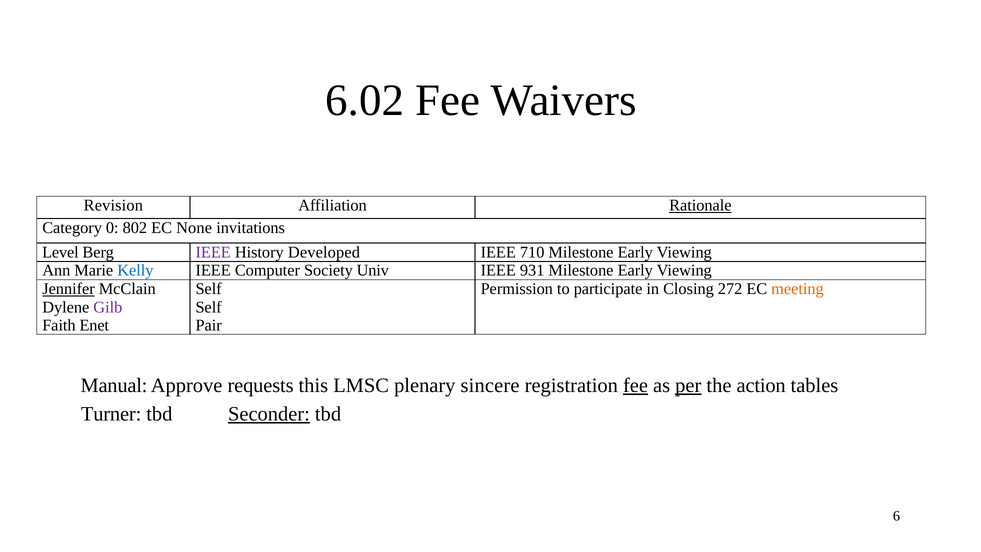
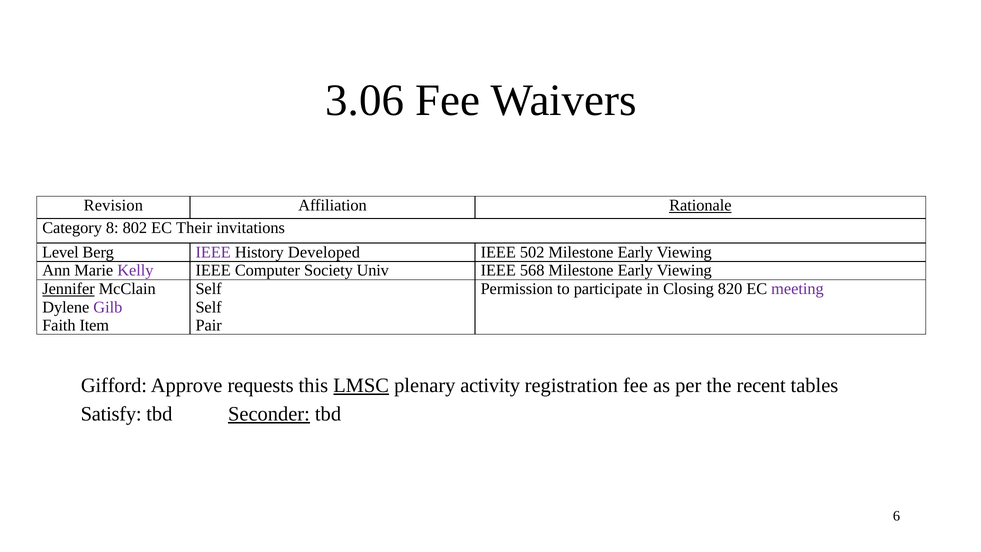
6.02: 6.02 -> 3.06 (365, 100)
0: 0 -> 8 (112, 228)
None: None -> Their (194, 228)
710: 710 -> 502 (532, 252)
Kelly colour: blue -> purple (135, 270)
931: 931 -> 568 (532, 270)
272: 272 -> 820 (730, 289)
meeting colour: orange -> purple (797, 289)
Enet: Enet -> Item (94, 325)
Manual: Manual -> Gifford (114, 385)
LMSC underline: none -> present (361, 385)
sincere: sincere -> activity (490, 385)
fee underline: present -> none (636, 385)
per underline: present -> none (688, 385)
action: action -> recent (761, 385)
Turner: Turner -> Satisfy (111, 414)
